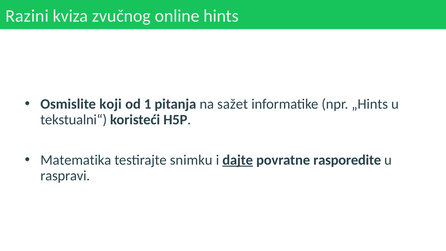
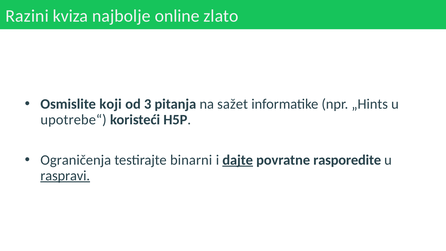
zvučnog: zvučnog -> najbolje (121, 16)
hints: hints -> zlato (221, 16)
1: 1 -> 3 (148, 104)
tekstualni“: tekstualni“ -> upotrebe“ (74, 120)
Matematika: Matematika -> Ograničenja (76, 160)
snimku: snimku -> binarni (191, 160)
raspravi underline: none -> present (65, 176)
